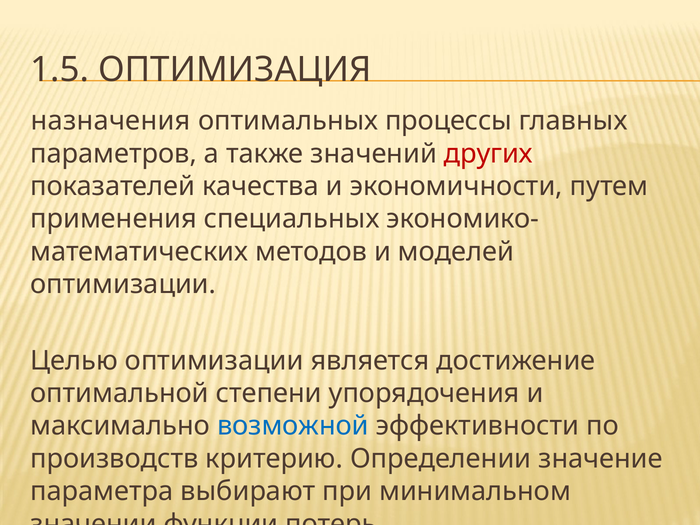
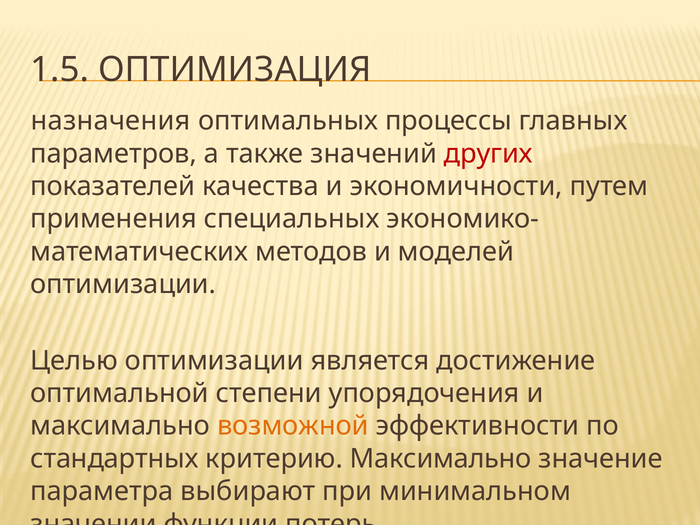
возможной colour: blue -> orange (293, 426)
производств: производств -> стандартных (114, 459)
критерию Определении: Определении -> Максимально (441, 459)
